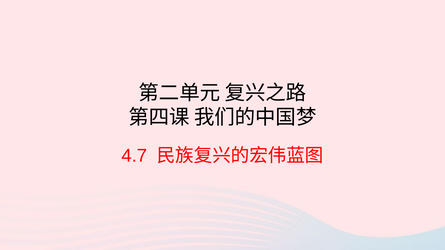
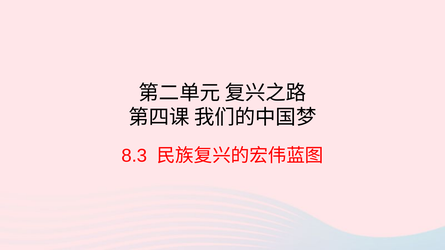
4.7: 4.7 -> 8.3 (134, 156)
